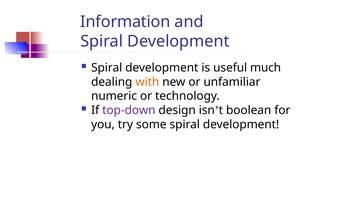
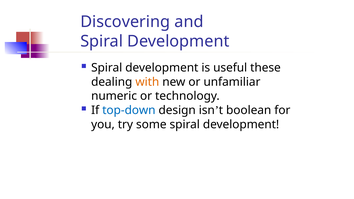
Information: Information -> Discovering (125, 22)
much: much -> these (266, 68)
top-down colour: purple -> blue (129, 110)
